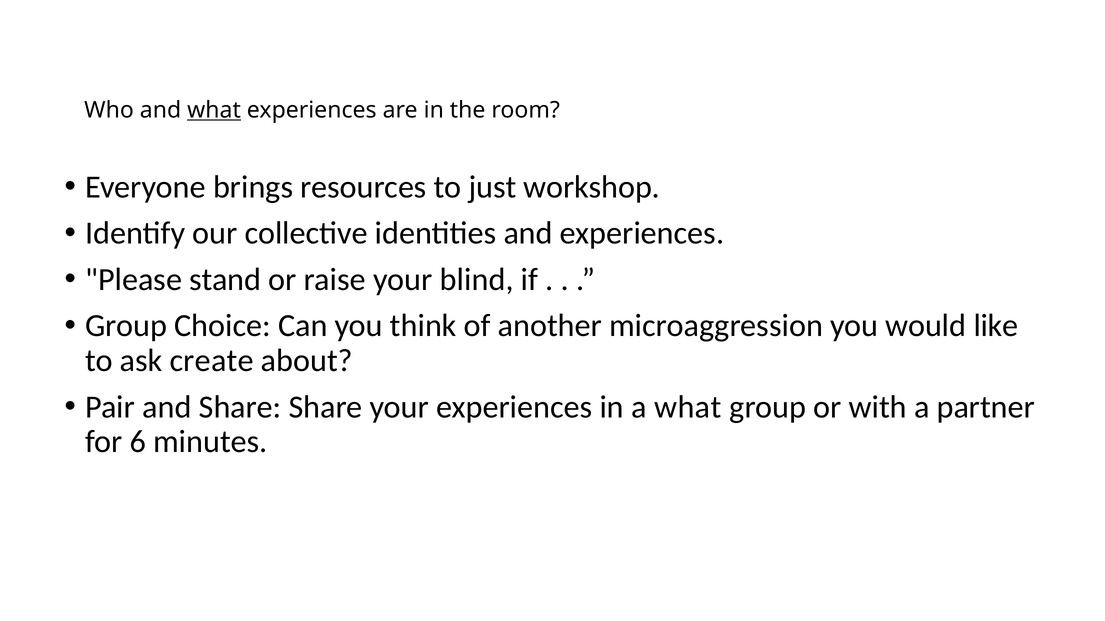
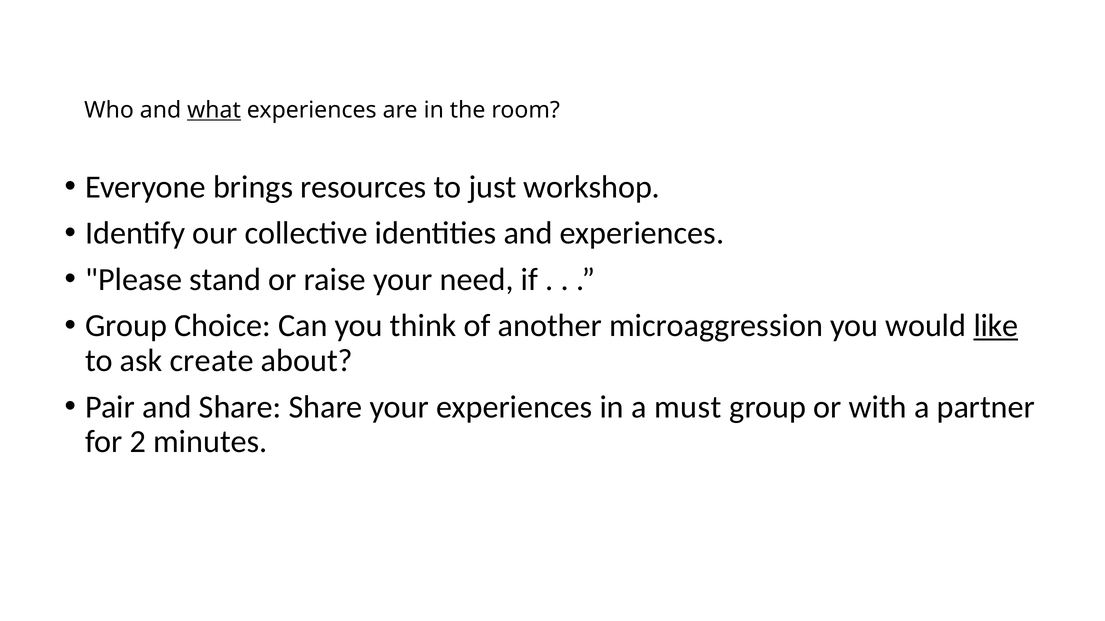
blind: blind -> need (477, 280)
like underline: none -> present (996, 326)
a what: what -> must (688, 407)
6: 6 -> 2 (138, 442)
